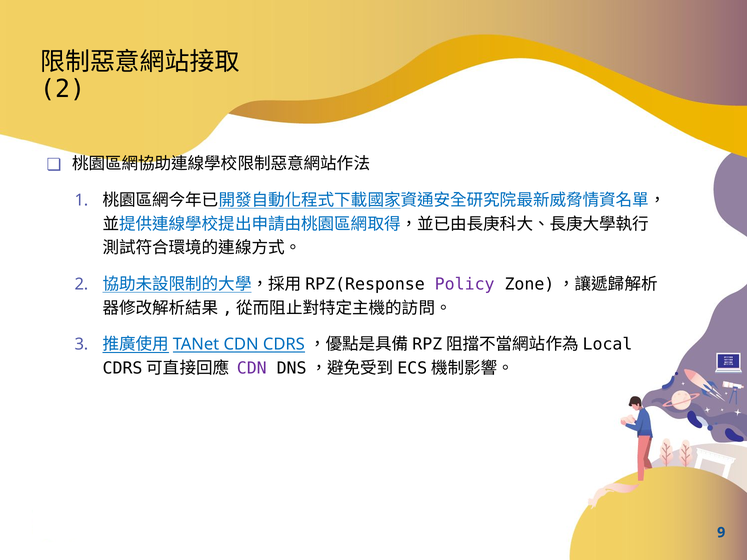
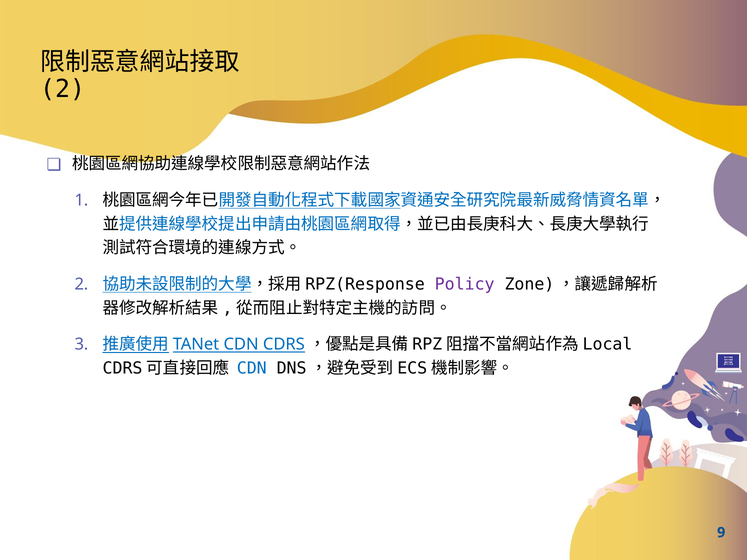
CDN colour: purple -> blue (252, 368)
